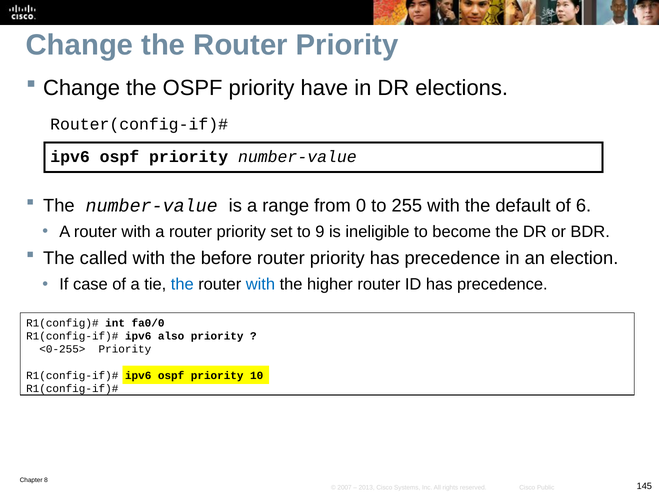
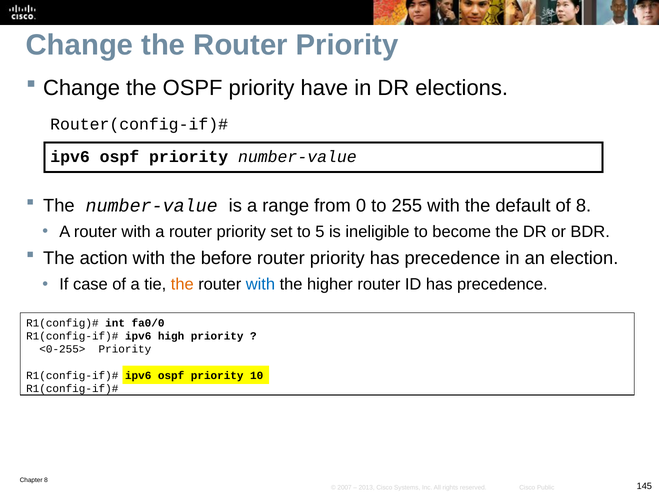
of 6: 6 -> 8 (584, 206)
9: 9 -> 5 (320, 232)
called: called -> action (104, 258)
the colour: blue -> orange (182, 285)
also: also -> high (171, 336)
